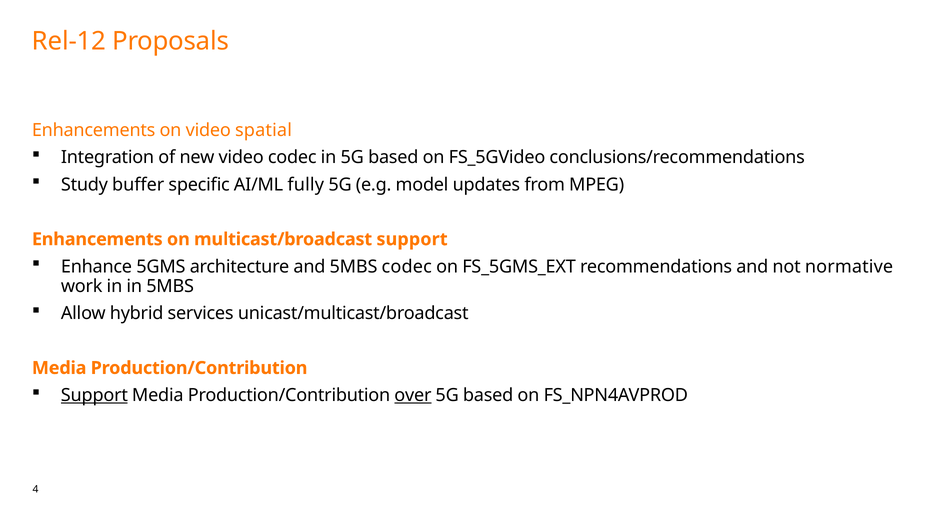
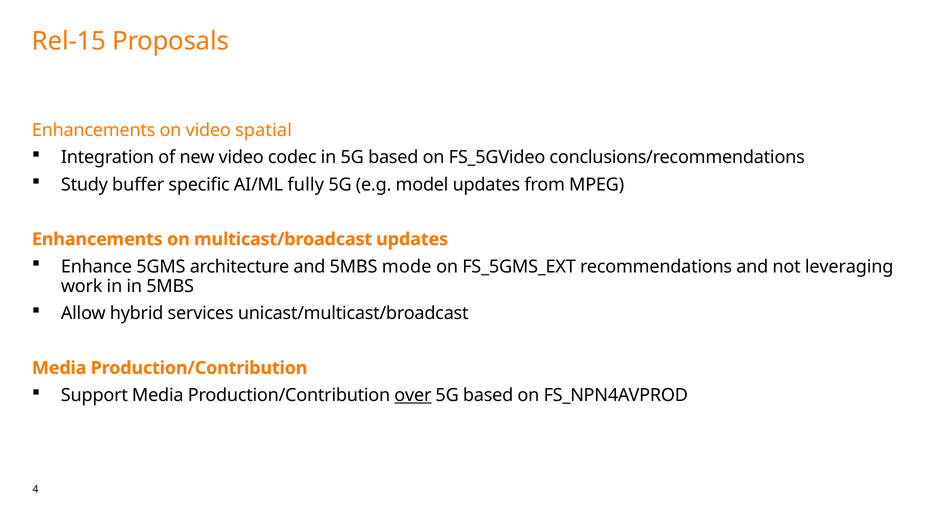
Rel-12: Rel-12 -> Rel-15 (69, 41)
multicast/broadcast support: support -> updates (412, 239)
5MBS codec: codec -> mode (407, 266)
normative: normative -> leveraging (849, 266)
Support underline: present -> none (94, 395)
